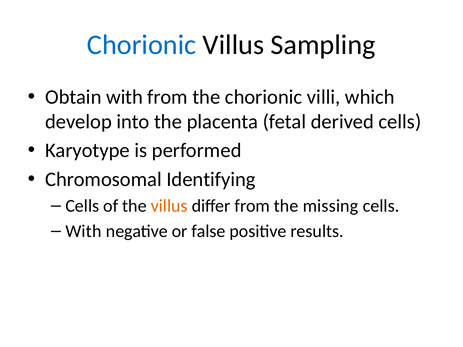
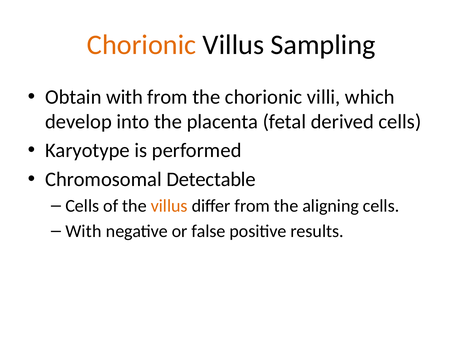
Chorionic colour: blue -> orange (142, 45)
Identifying: Identifying -> Detectable (211, 179)
missing: missing -> aligning (331, 206)
